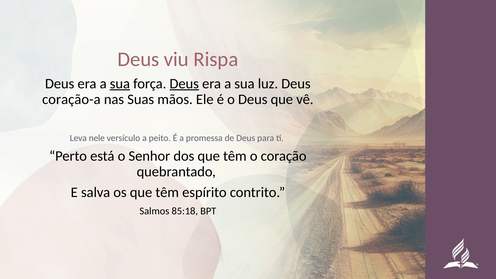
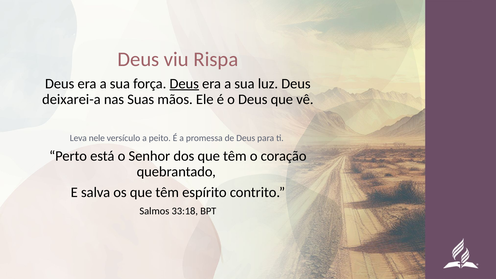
sua underline: present -> none (120, 84)
coração-a: coração-a -> deixarei-a (71, 99)
85:18: 85:18 -> 33:18 (185, 211)
